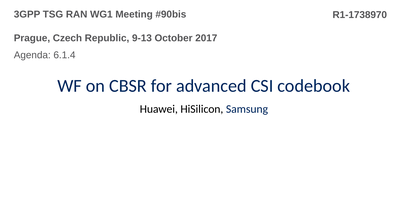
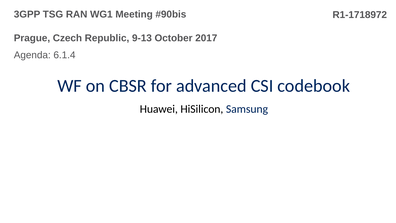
R1-1738970: R1-1738970 -> R1-1718972 (360, 15)
